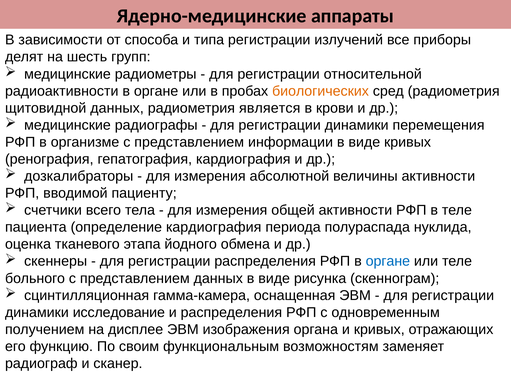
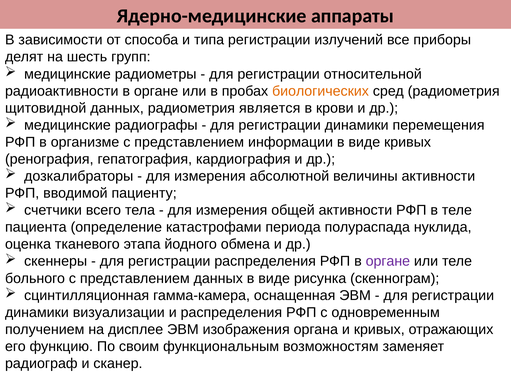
определение кардиография: кардиография -> катастрофами (214, 227)
органе colour: blue -> purple (388, 261)
исследование: исследование -> визуализации (119, 313)
